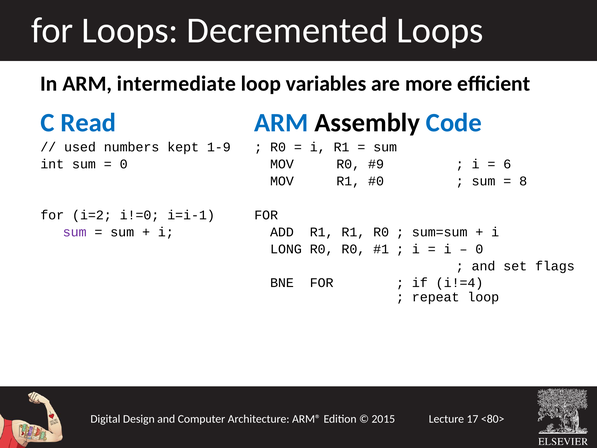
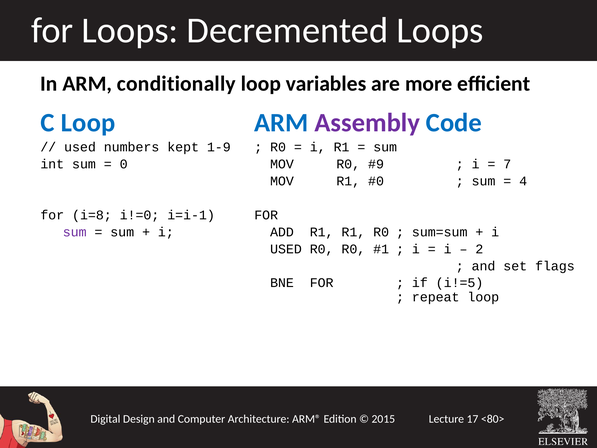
intermediate: intermediate -> conditionally (176, 84)
C Read: Read -> Loop (88, 123)
Assembly colour: black -> purple (367, 123)
6: 6 -> 7 (507, 164)
8: 8 -> 4 (523, 181)
i=2: i=2 -> i=8 (92, 215)
LONG: LONG -> USED (286, 249)
0: 0 -> 2 (479, 249)
i!=4: i!=4 -> i!=5 (460, 283)
